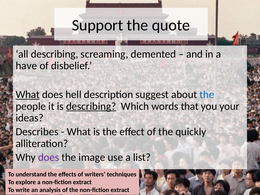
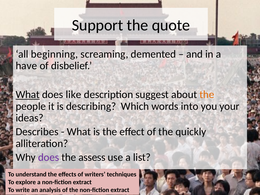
all describing: describing -> beginning (54, 54)
hell: hell -> like (73, 95)
the colour: blue -> orange (207, 95)
describing underline: present -> none (91, 106)
that: that -> into (190, 106)
image: image -> assess (92, 157)
